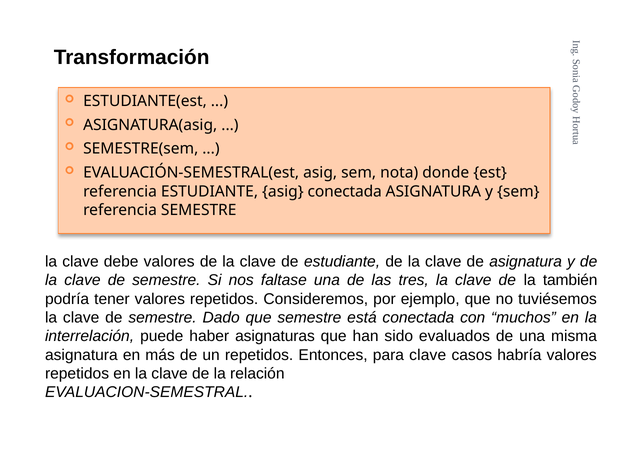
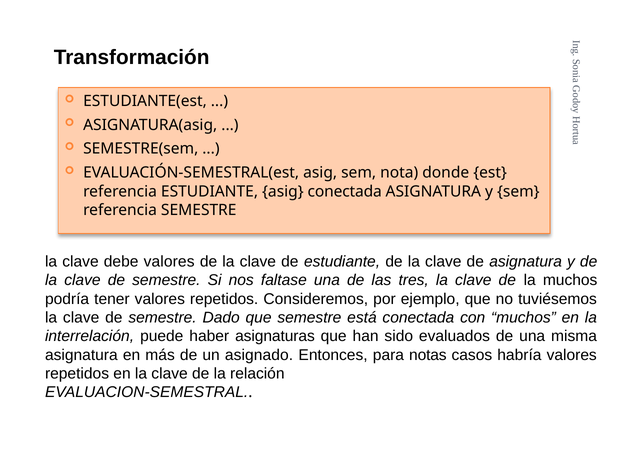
la también: también -> muchos (570, 280)
un repetidos: repetidos -> asignado (259, 355)
para clave: clave -> notas (428, 355)
